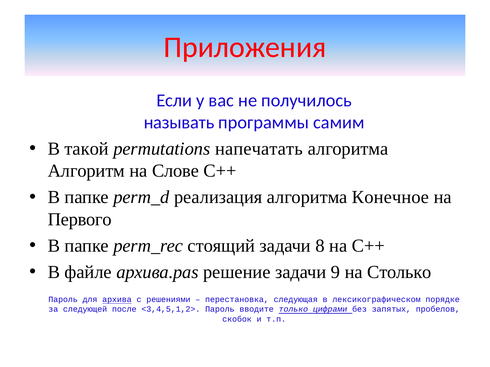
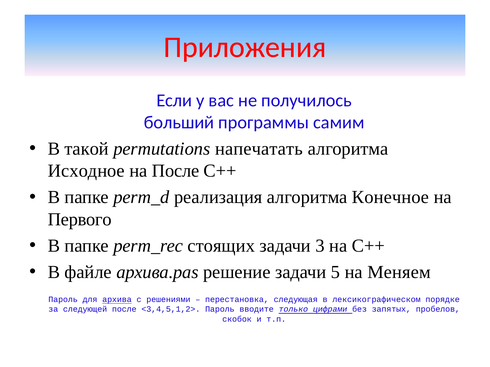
называть: называть -> больший (179, 123)
Алгоритм: Алгоритм -> Исходное (86, 171)
на Слове: Слове -> После (176, 171)
стоящий: стоящий -> стоящих (221, 246)
8: 8 -> 3 (320, 246)
9: 9 -> 5 (336, 272)
Столько: Столько -> Меняем (399, 272)
